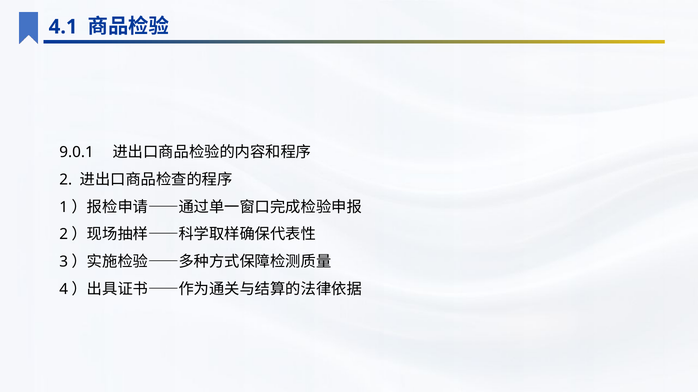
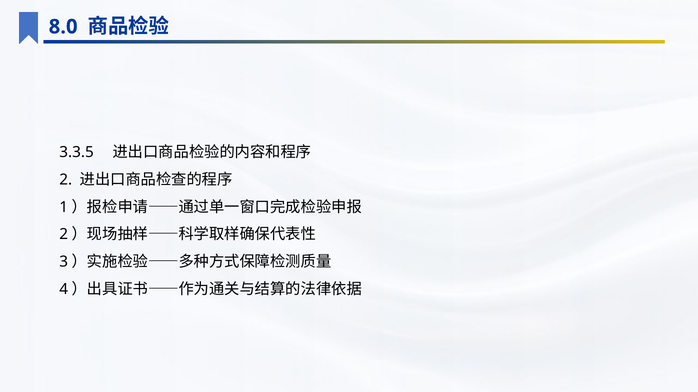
4.1: 4.1 -> 8.0 (63, 27)
9.0.1: 9.0.1 -> 3.3.5 (77, 152)
